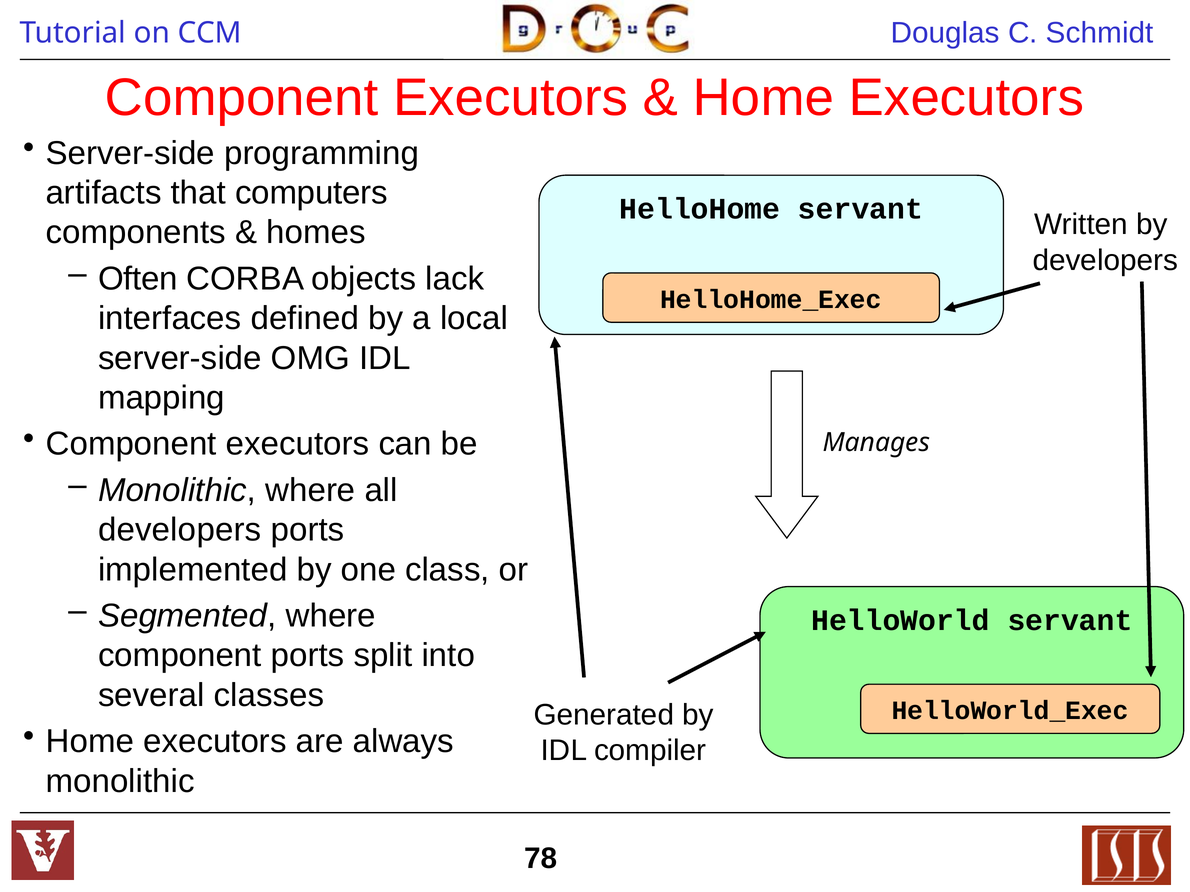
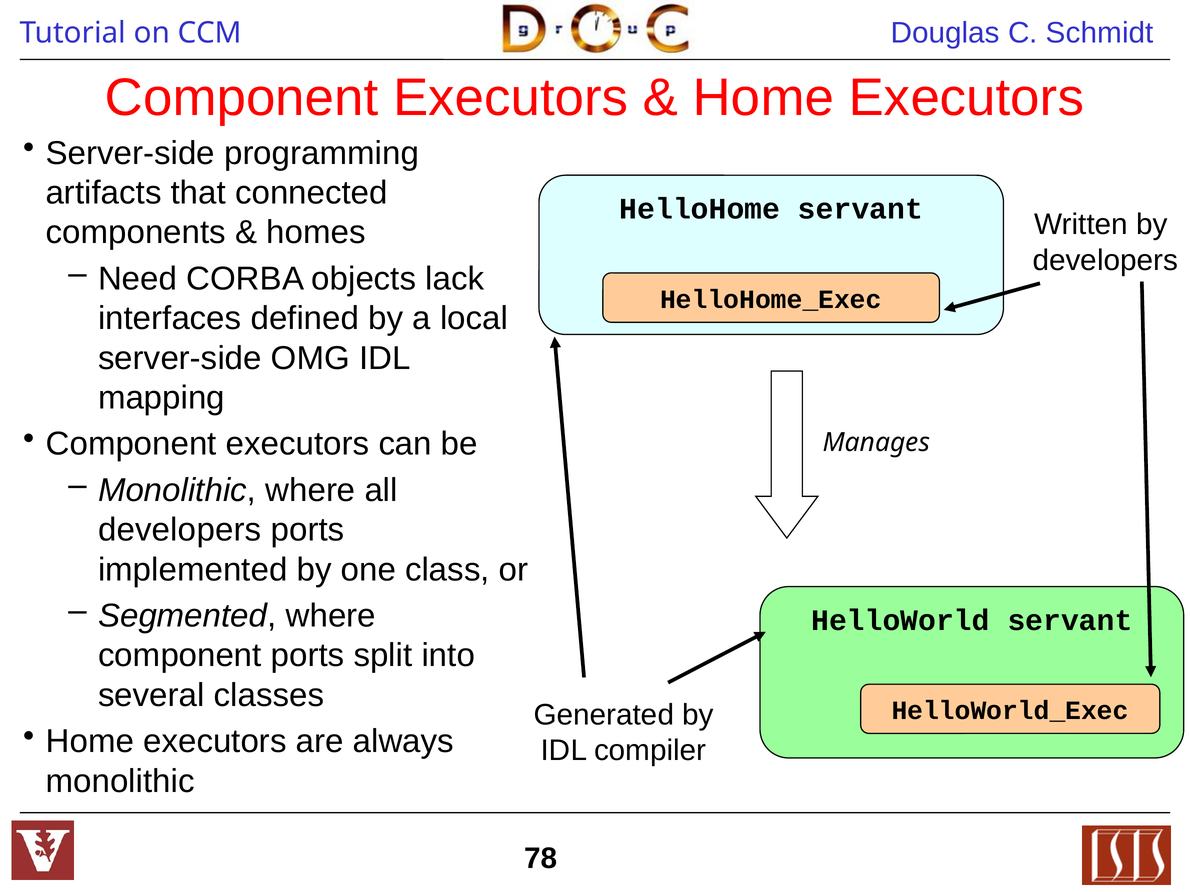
computers: computers -> connected (311, 193)
Often: Often -> Need (138, 279)
